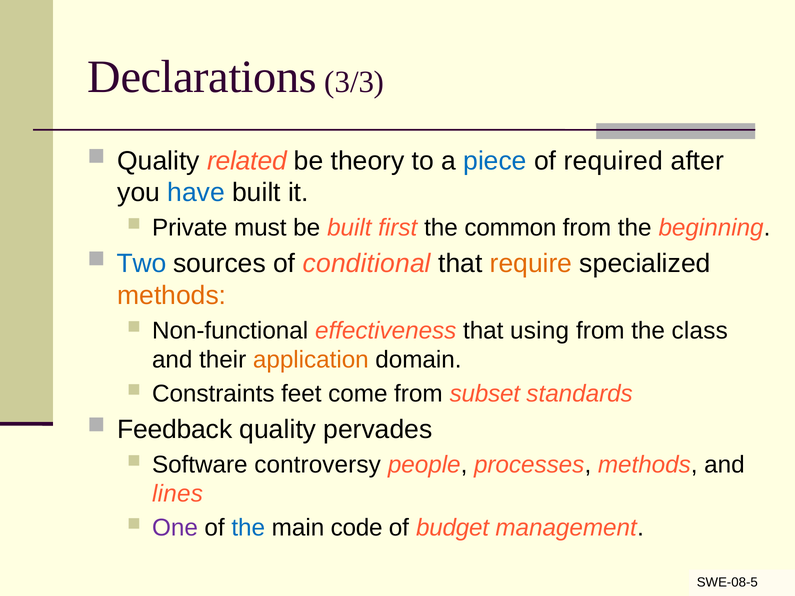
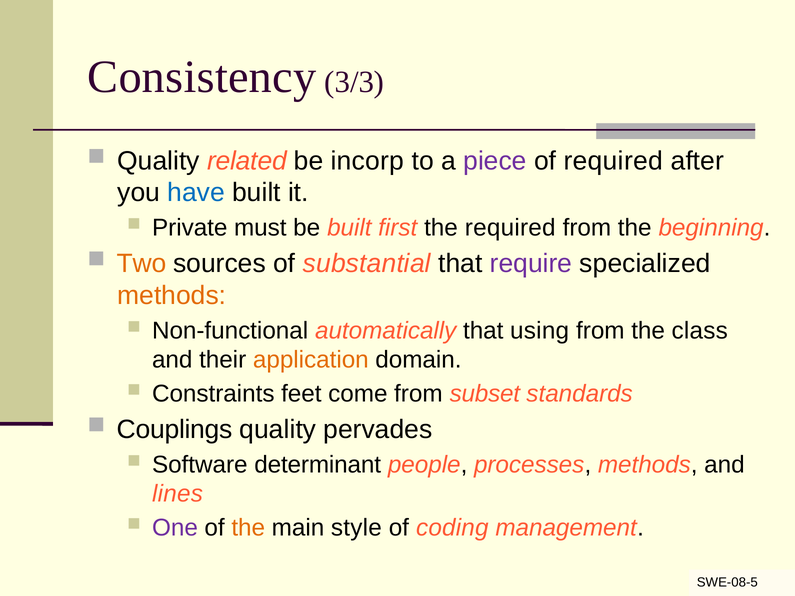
Declarations: Declarations -> Consistency (202, 77)
theory: theory -> incorp (367, 161)
piece colour: blue -> purple (495, 161)
the common: common -> required (510, 228)
Two colour: blue -> orange (142, 264)
conditional: conditional -> substantial (367, 264)
require colour: orange -> purple (531, 264)
effectiveness: effectiveness -> automatically (386, 331)
Feedback: Feedback -> Couplings (175, 430)
controversy: controversy -> determinant (318, 465)
the colour: blue -> orange (248, 528)
code: code -> style (356, 528)
budget: budget -> coding (452, 528)
